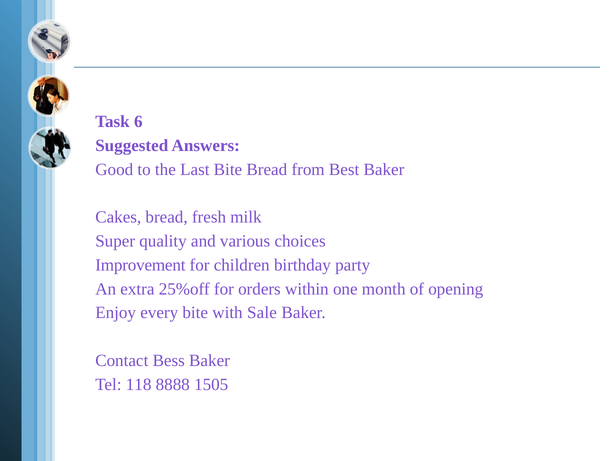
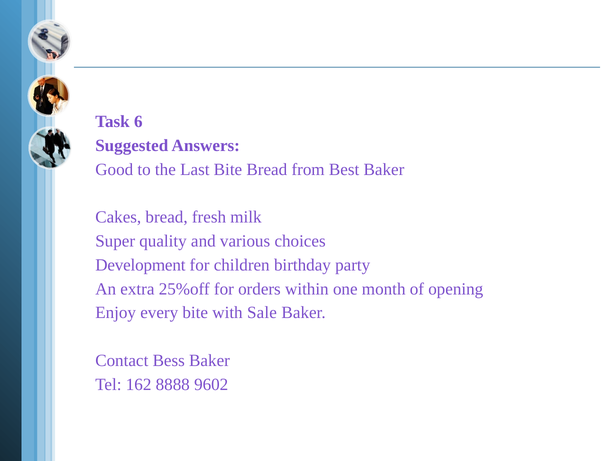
Improvement: Improvement -> Development (140, 265)
118: 118 -> 162 (139, 384)
1505: 1505 -> 9602 (211, 384)
